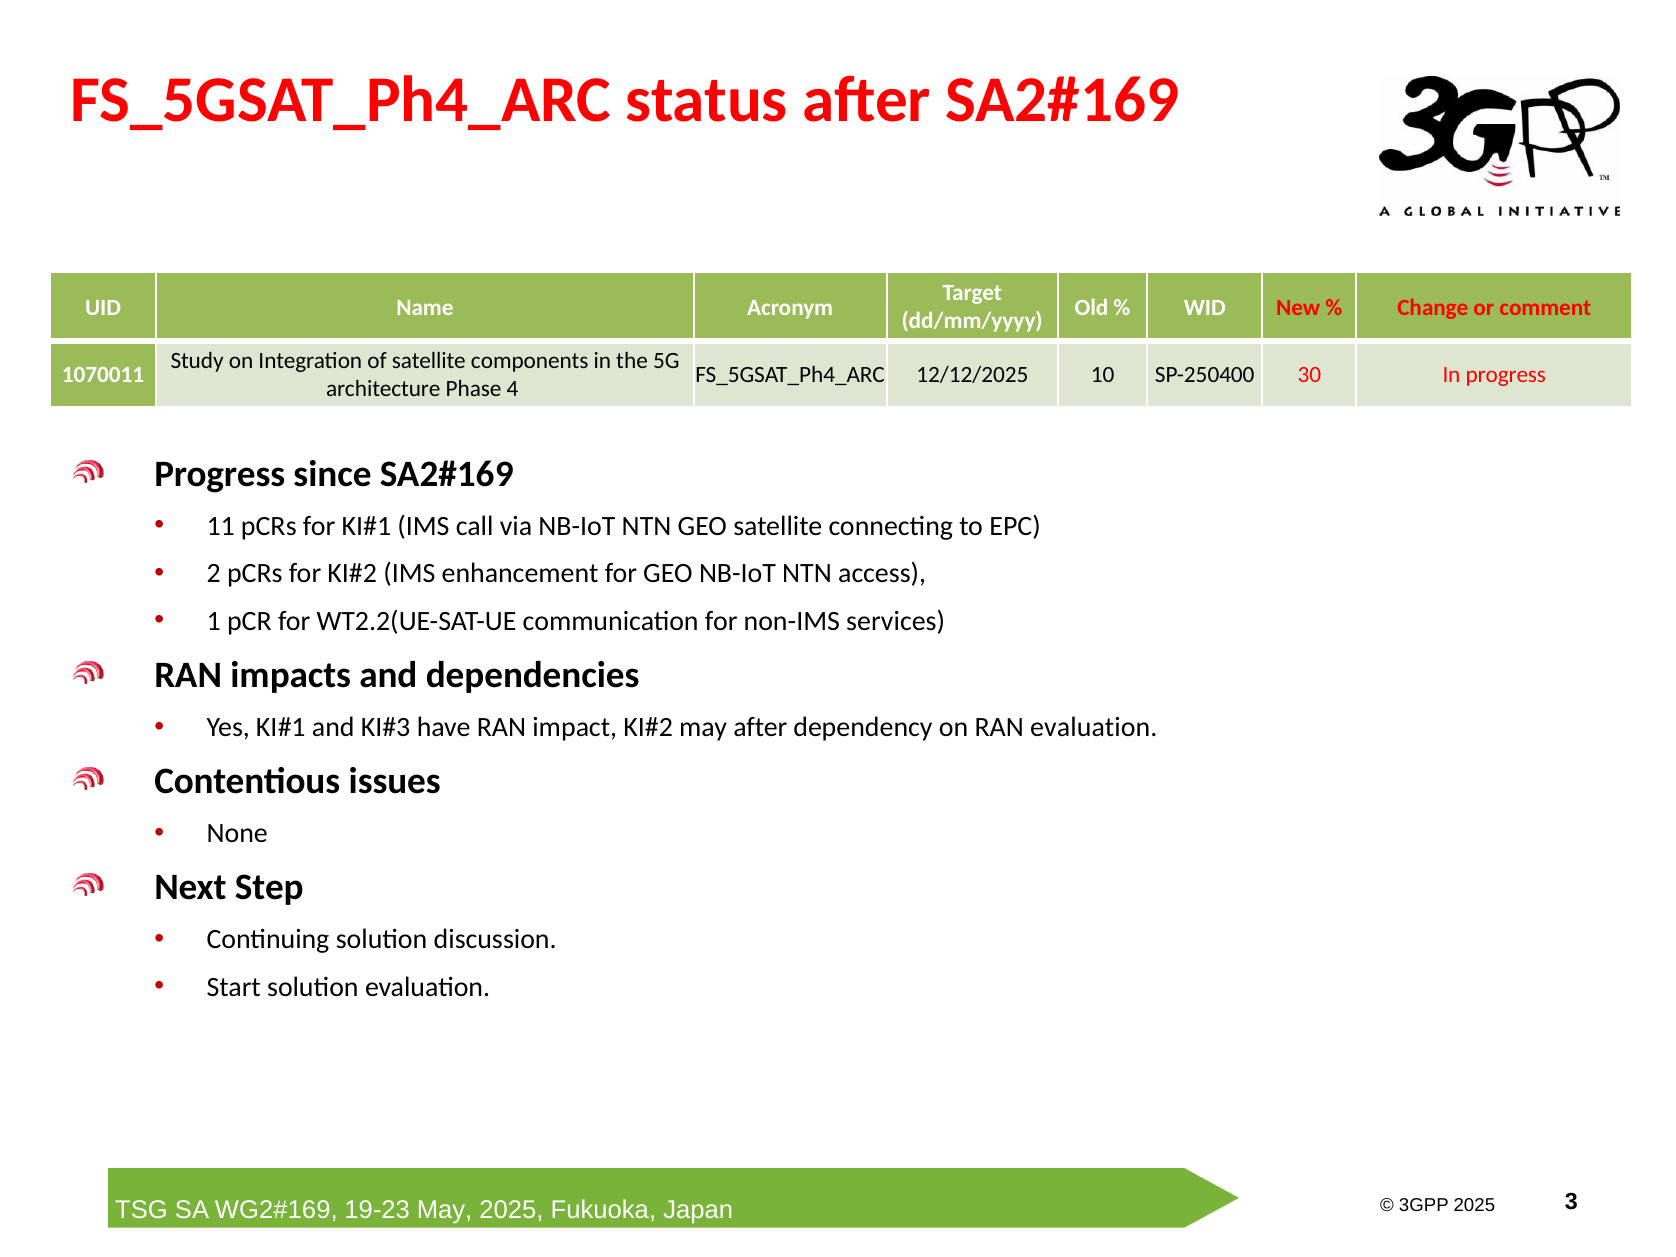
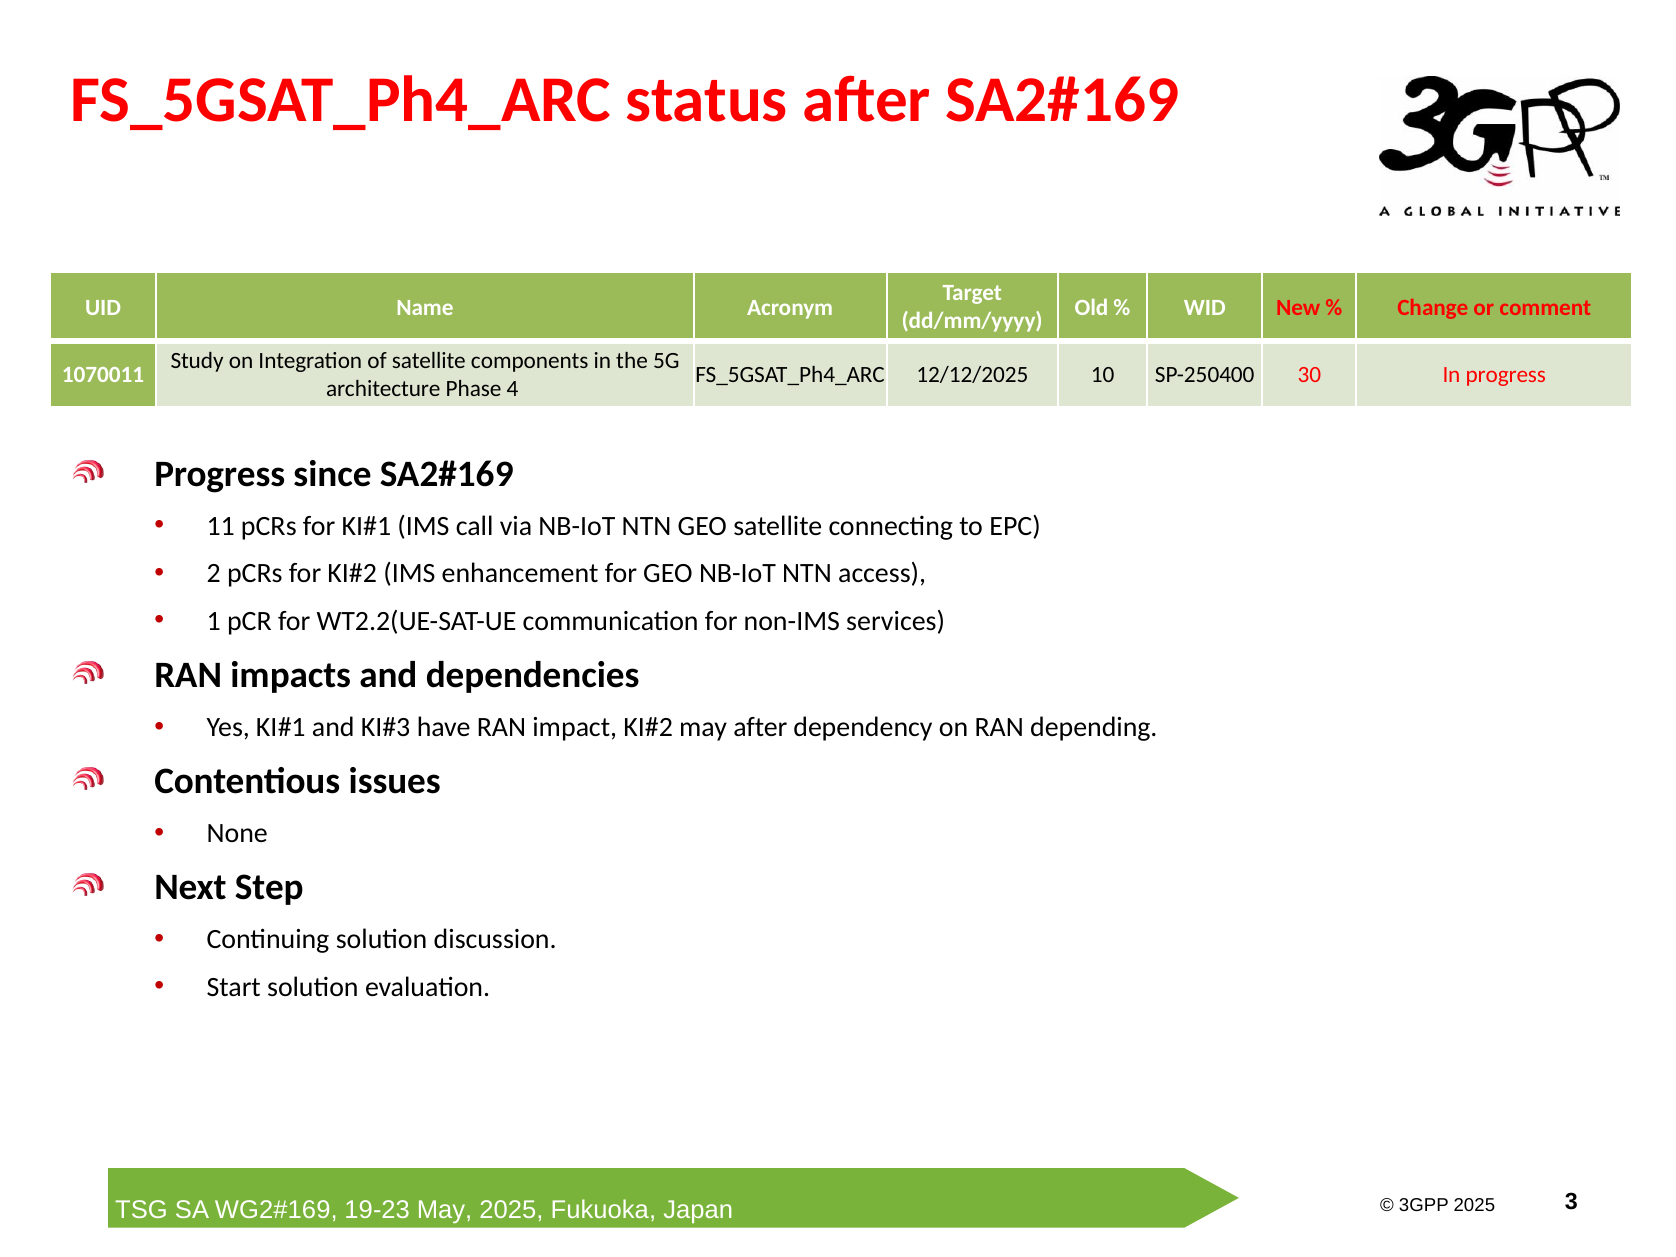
RAN evaluation: evaluation -> depending (1094, 727)
